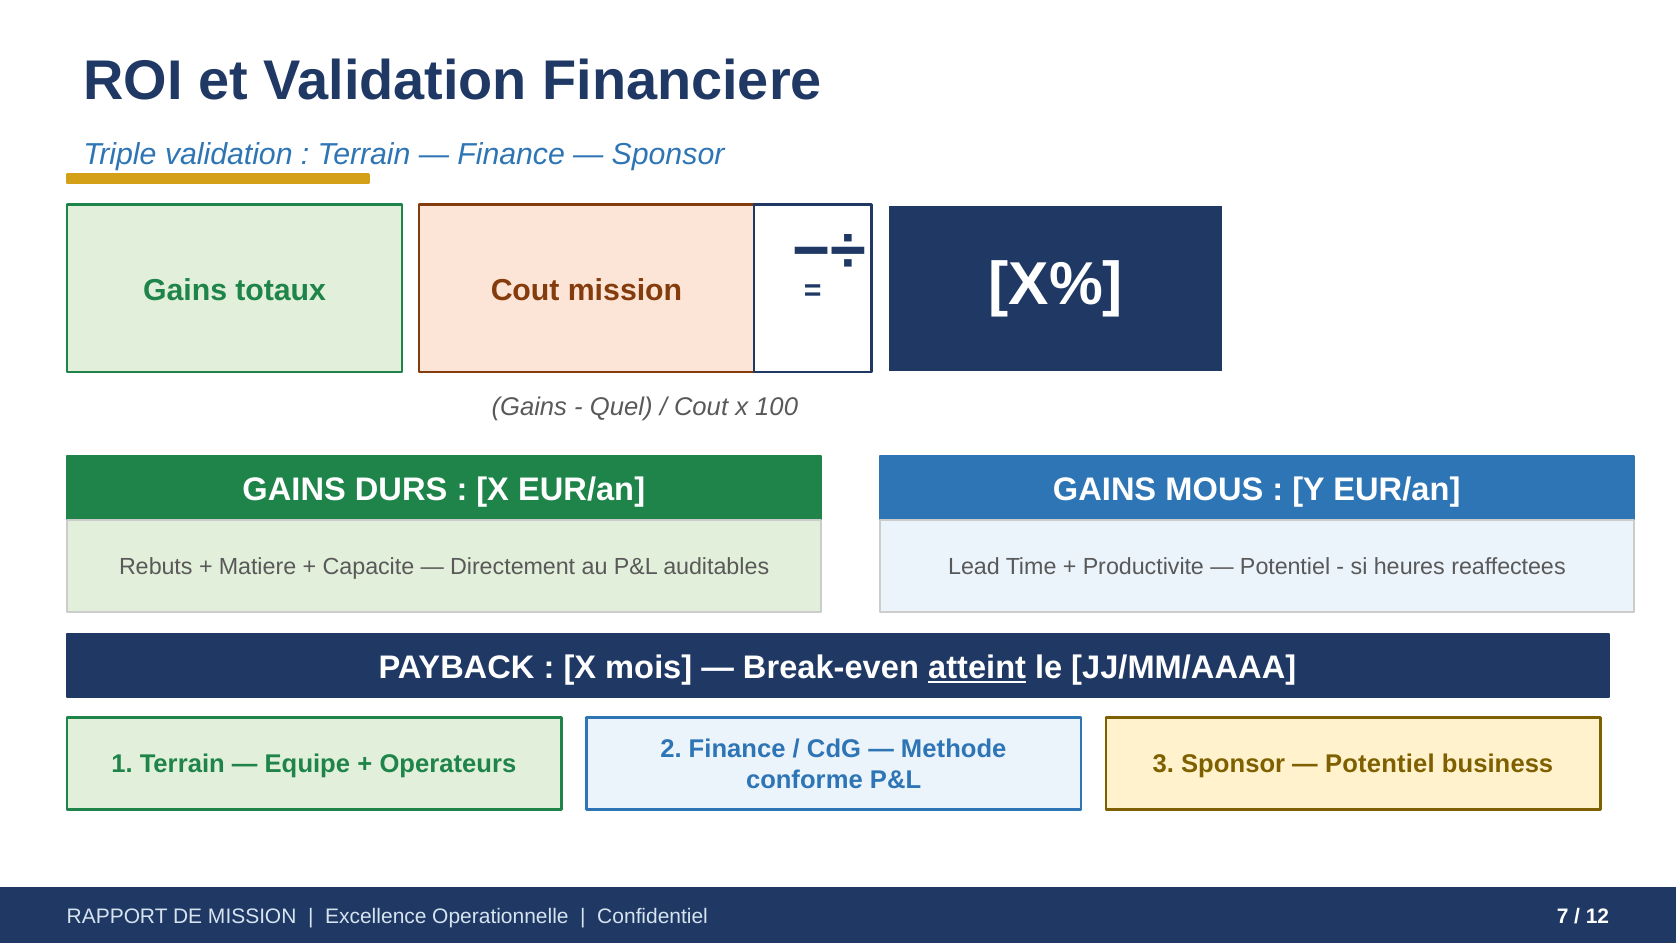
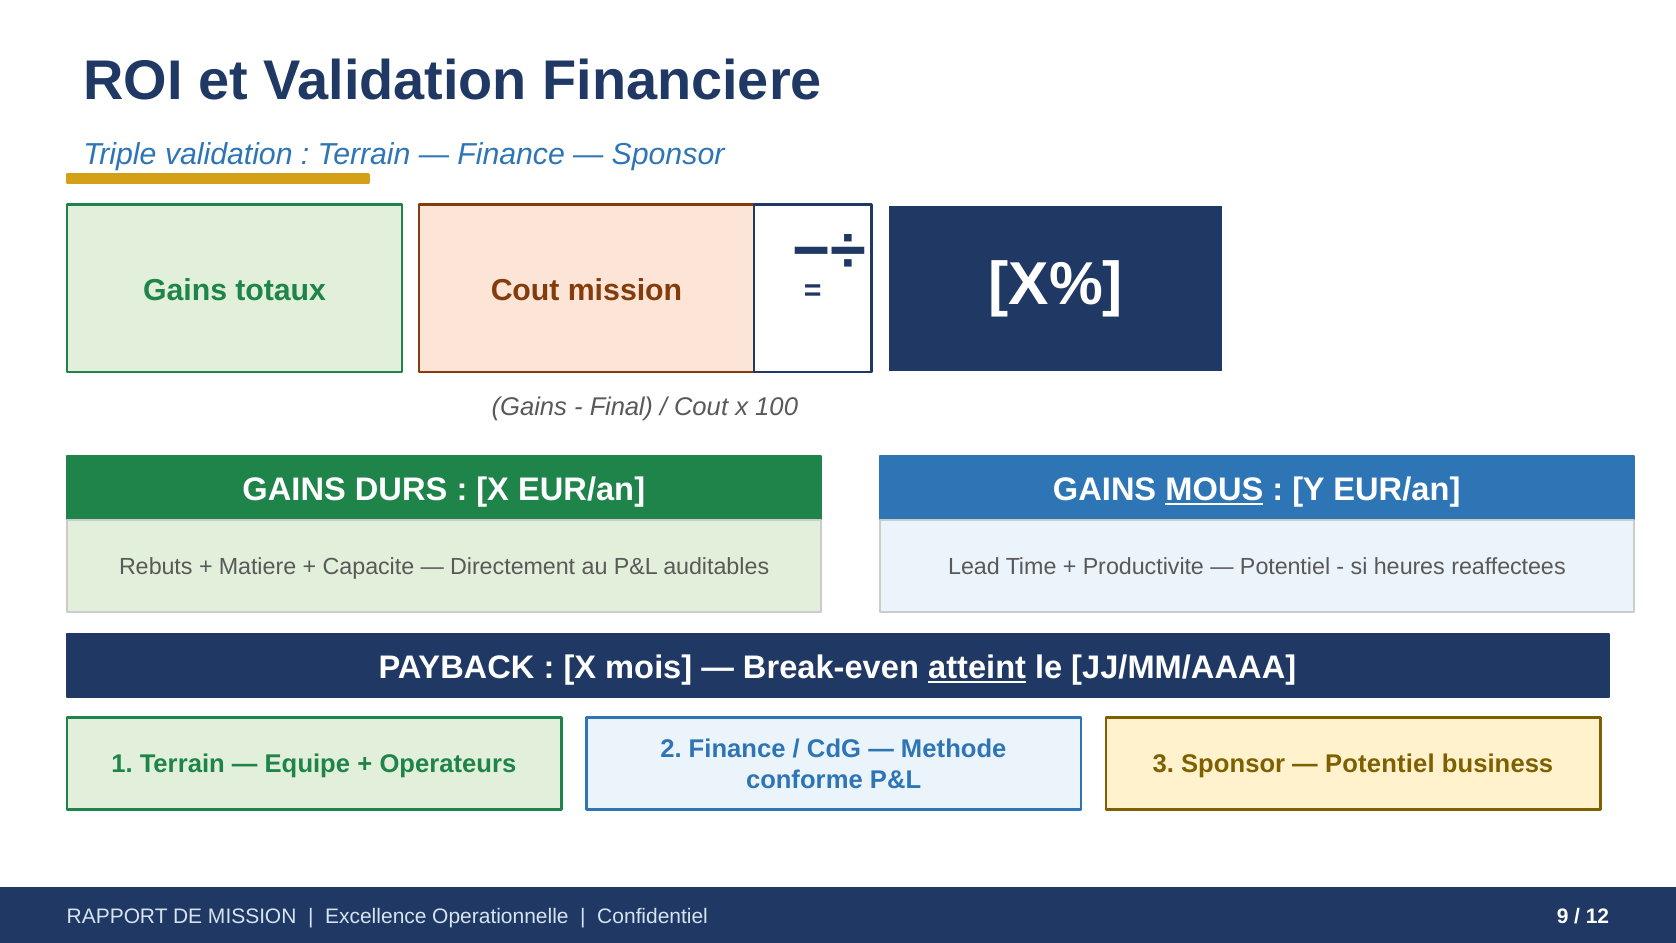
Quel: Quel -> Final (621, 407)
MOUS underline: none -> present (1214, 490)
7: 7 -> 9 (1563, 917)
